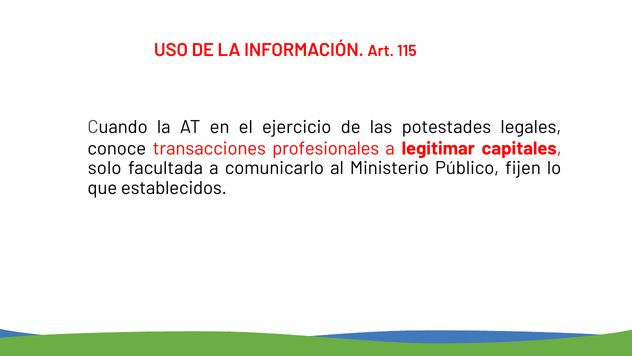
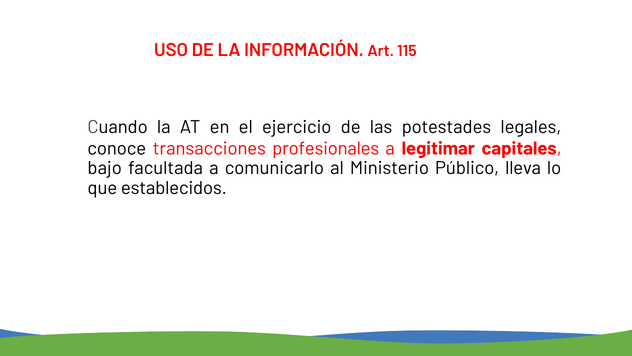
solo: solo -> bajo (105, 168)
fijen: fijen -> lleva (523, 168)
